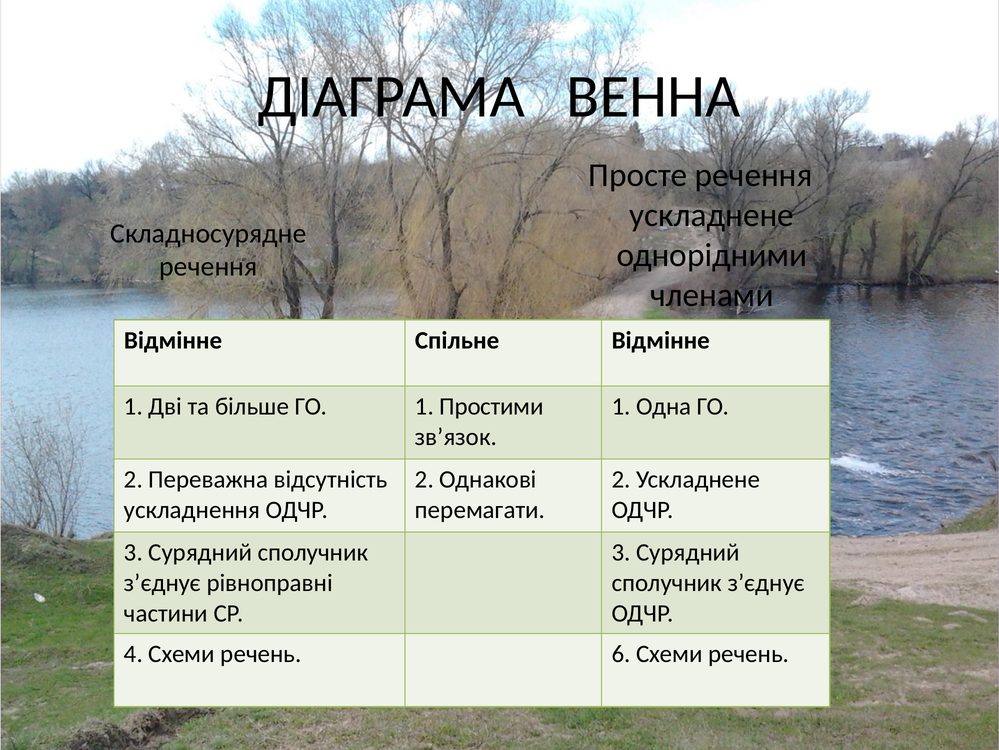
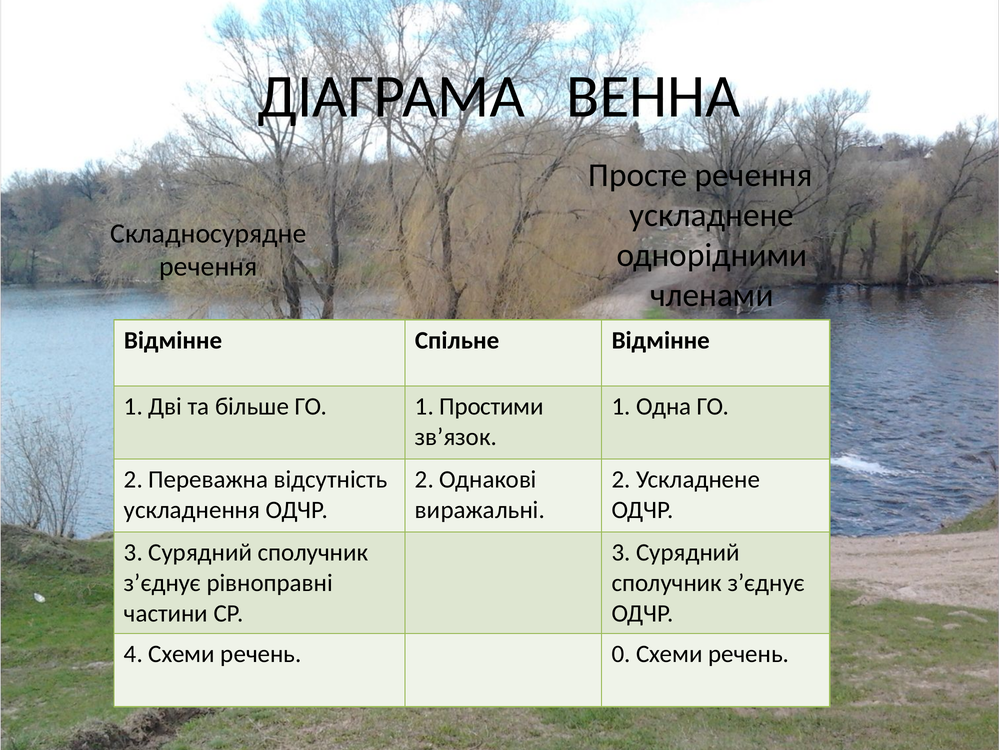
перемагати: перемагати -> виражальні (480, 510)
6: 6 -> 0 (621, 654)
